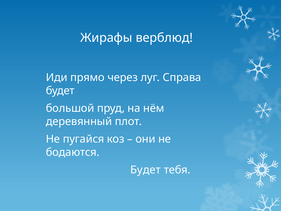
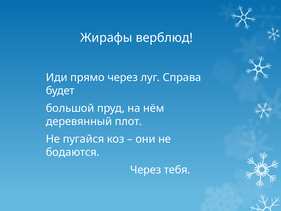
Будет: Будет -> Через (146, 170)
